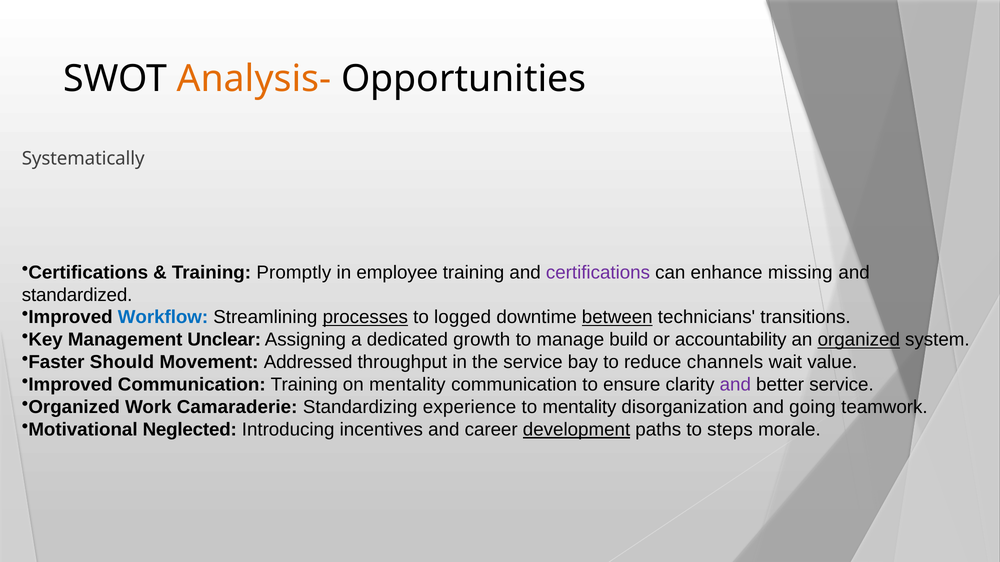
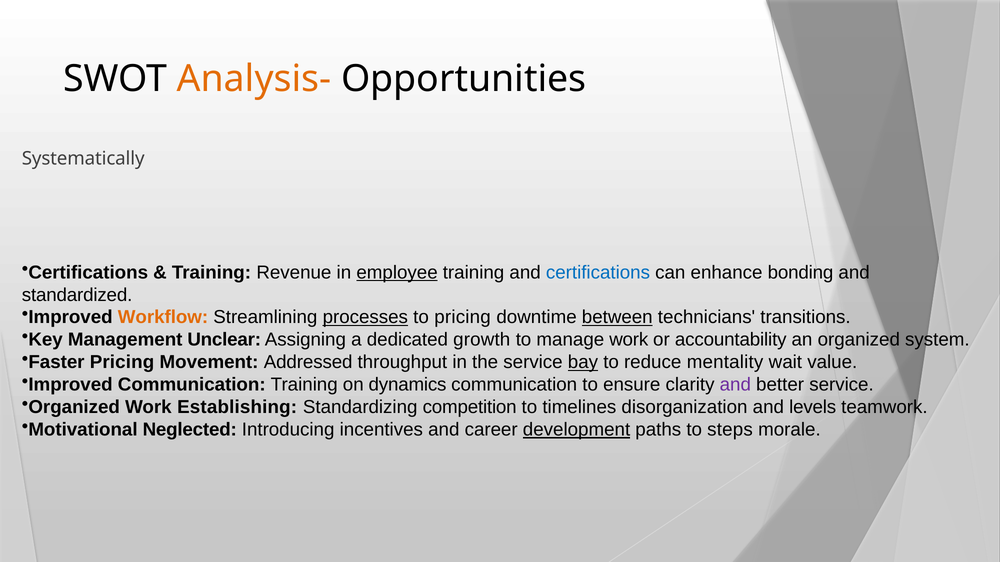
Promptly: Promptly -> Revenue (294, 273)
employee underline: none -> present (397, 273)
certifications colour: purple -> blue (598, 273)
missing: missing -> bonding (801, 273)
Workflow colour: blue -> orange (163, 318)
to logged: logged -> pricing (463, 318)
manage build: build -> work (629, 340)
organized underline: present -> none (859, 340)
Faster Should: Should -> Pricing (122, 363)
bay underline: none -> present (583, 363)
channels: channels -> mentality (725, 363)
on mentality: mentality -> dynamics (408, 385)
Camaraderie: Camaraderie -> Establishing (237, 408)
experience: experience -> competition (470, 408)
to mentality: mentality -> timelines (579, 408)
going: going -> levels (813, 408)
